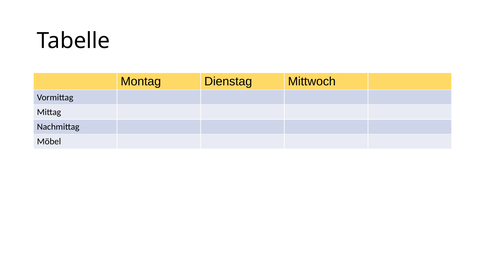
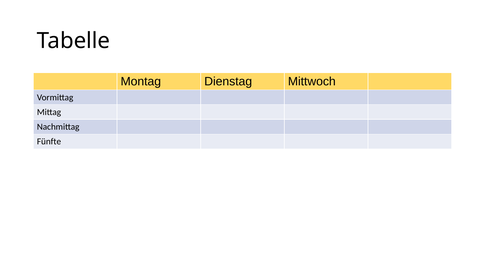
Möbel: Möbel -> Fünfte (49, 142)
